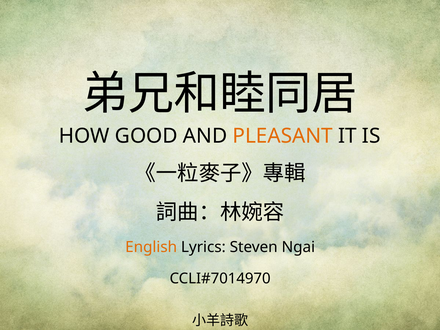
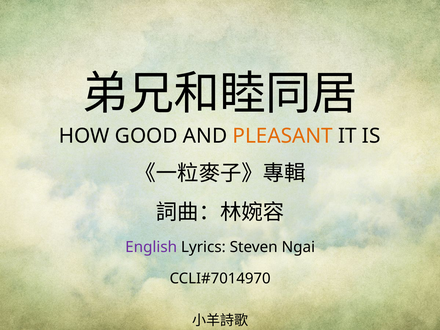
English colour: orange -> purple (151, 247)
